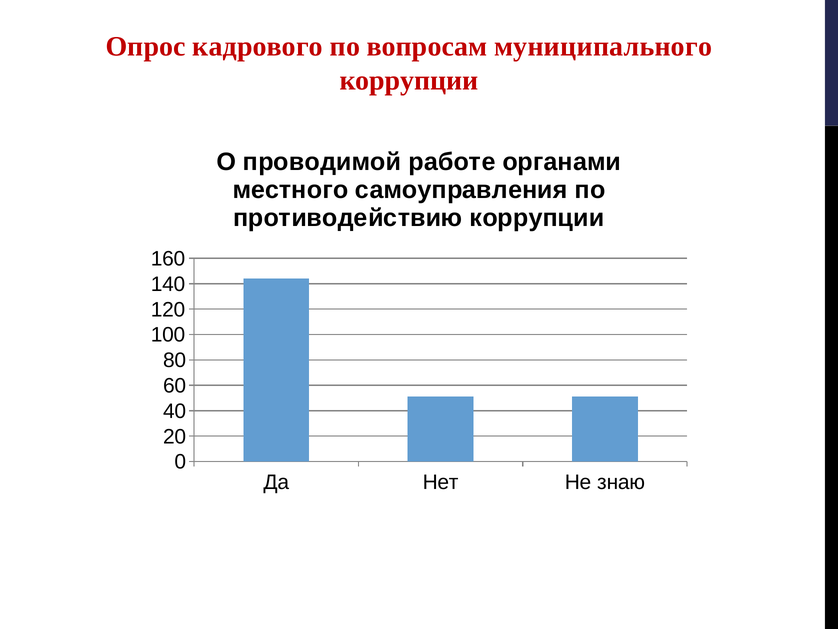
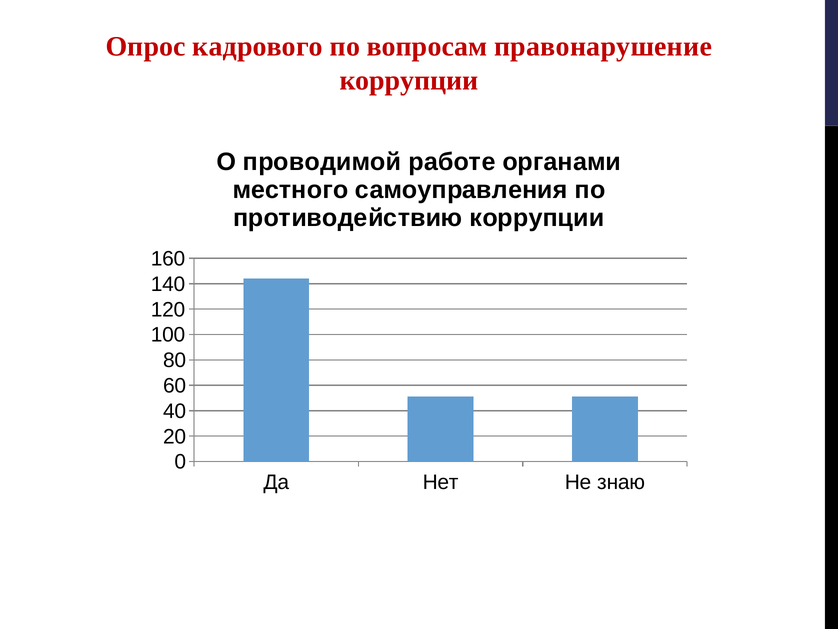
муниципального: муниципального -> правонарушение (603, 47)
